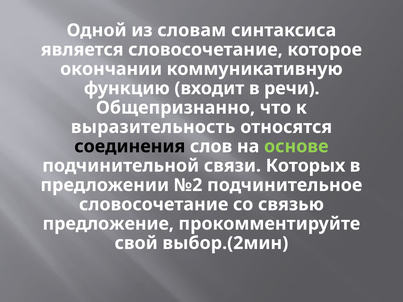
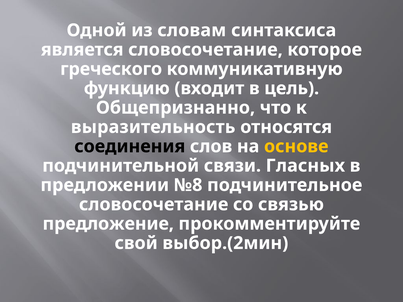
окончании: окончании -> греческого (111, 69)
речи: речи -> цель (292, 88)
основе colour: light green -> yellow (296, 146)
Которых: Которых -> Гласных (305, 166)
№2: №2 -> №8 (188, 185)
